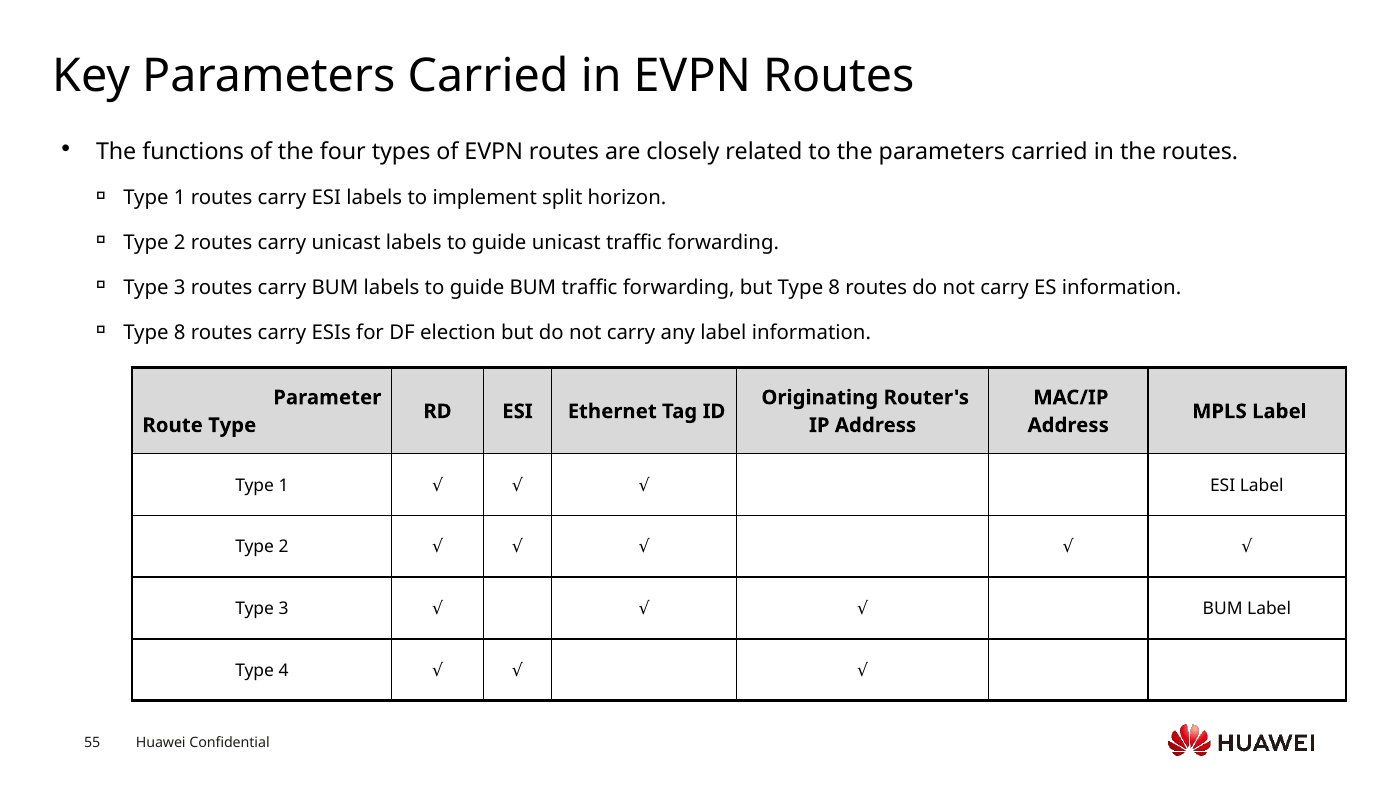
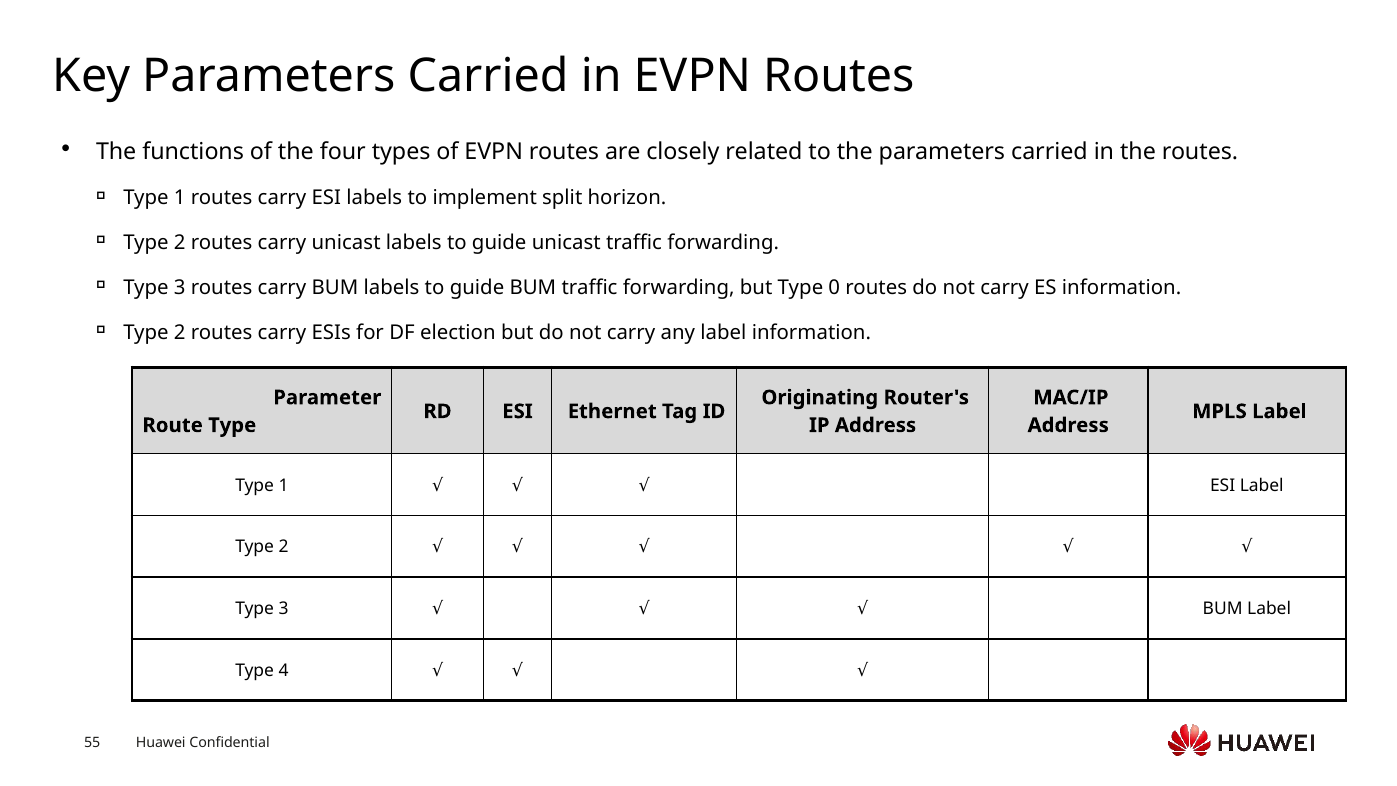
but Type 8: 8 -> 0 (834, 288)
8: 8 -> 2 (180, 332)
